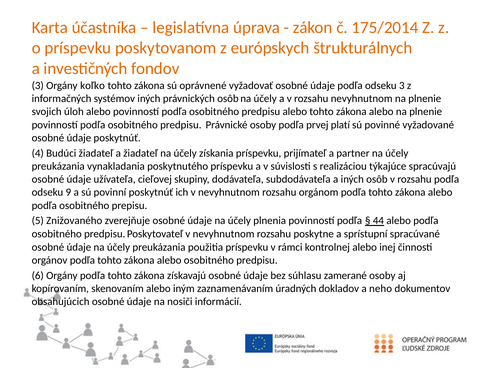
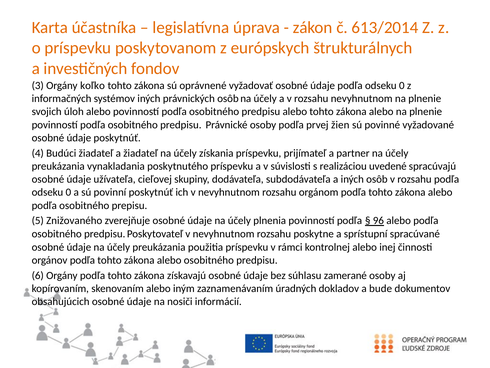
175/2014: 175/2014 -> 613/2014 (385, 28)
údaje podľa odseku 3: 3 -> 0 (402, 85)
platí: platí -> žien (340, 125)
týkajúce: týkajúce -> uvedené (388, 166)
9: 9 -> 0 (68, 192)
44: 44 -> 96 (378, 220)
neho: neho -> bude (381, 288)
